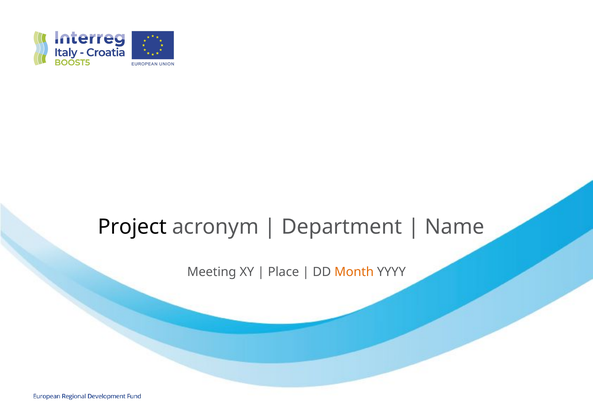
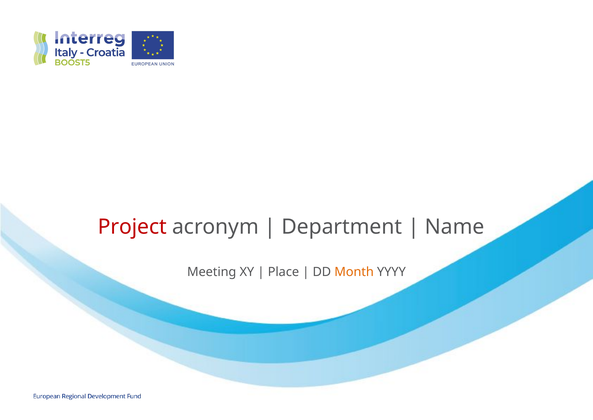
Project colour: black -> red (132, 226)
